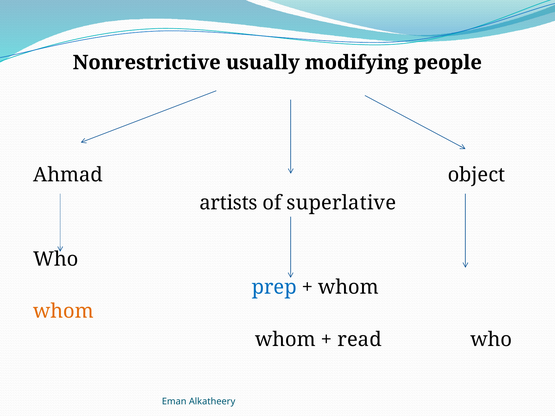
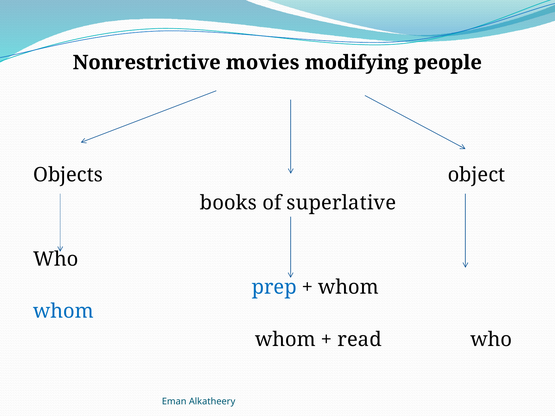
usually: usually -> movies (263, 63)
Ahmad: Ahmad -> Objects (68, 175)
artists: artists -> books (228, 203)
whom colour: orange -> blue (63, 312)
